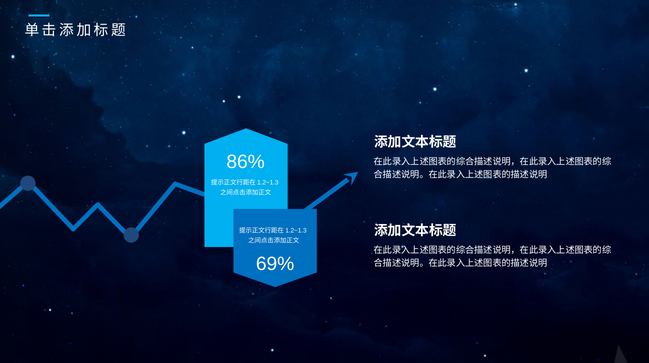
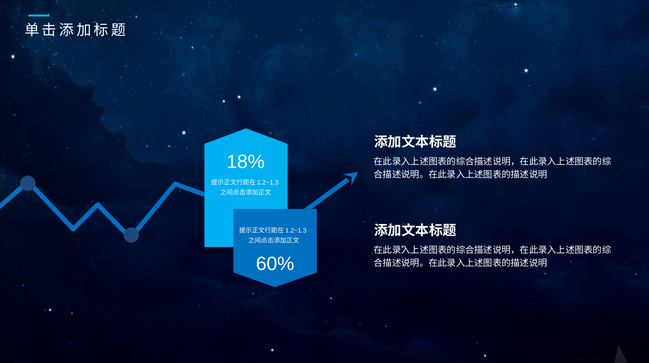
86%: 86% -> 18% (246, 162)
69%: 69% -> 60% (275, 264)
